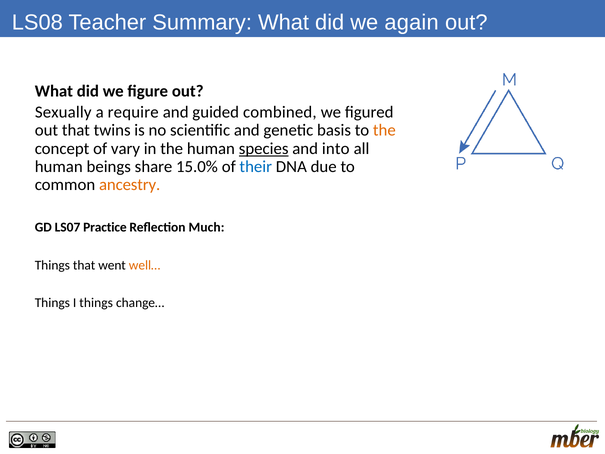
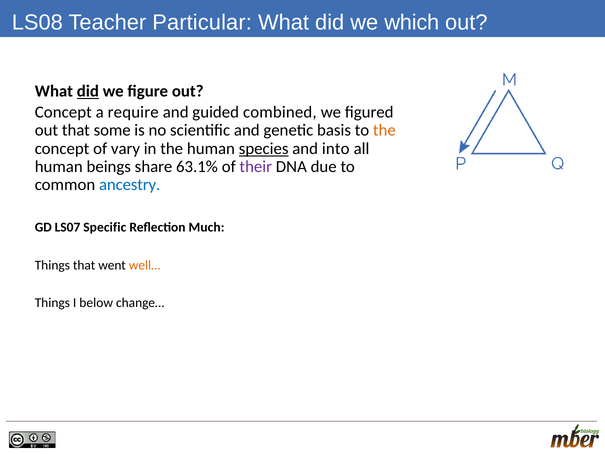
Summary: Summary -> Particular (202, 22)
again: again -> which (412, 22)
did underline: none -> present (88, 91)
Sexually: Sexually -> Concept (63, 112)
twins: twins -> some (112, 130)
15.0%: 15.0% -> 63.1% (197, 167)
their colour: blue -> purple (256, 167)
ancestry colour: orange -> blue (130, 185)
Practice: Practice -> Specific (105, 227)
I things: things -> below (96, 303)
